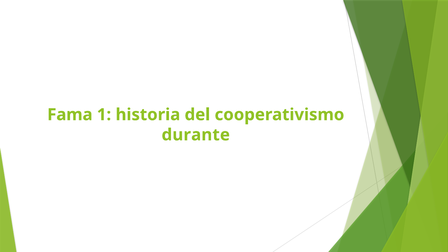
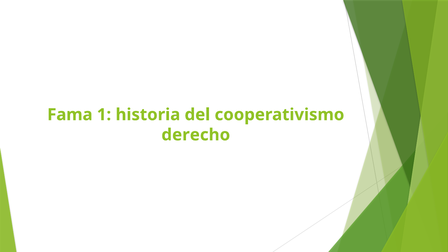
durante: durante -> derecho (196, 135)
